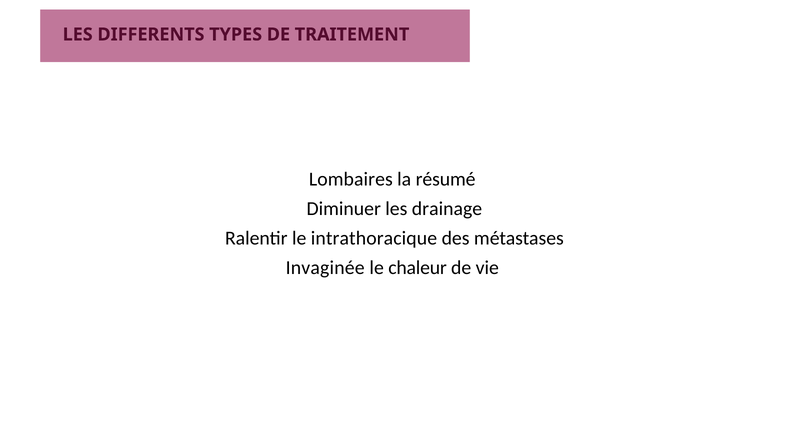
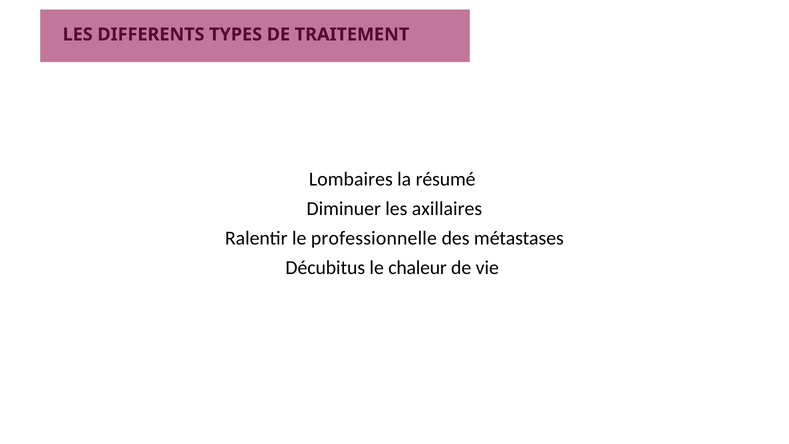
drainage: drainage -> axillaires (447, 209)
intrathoracique: intrathoracique -> professionnelle (374, 238)
Invaginée: Invaginée -> Décubitus (325, 268)
